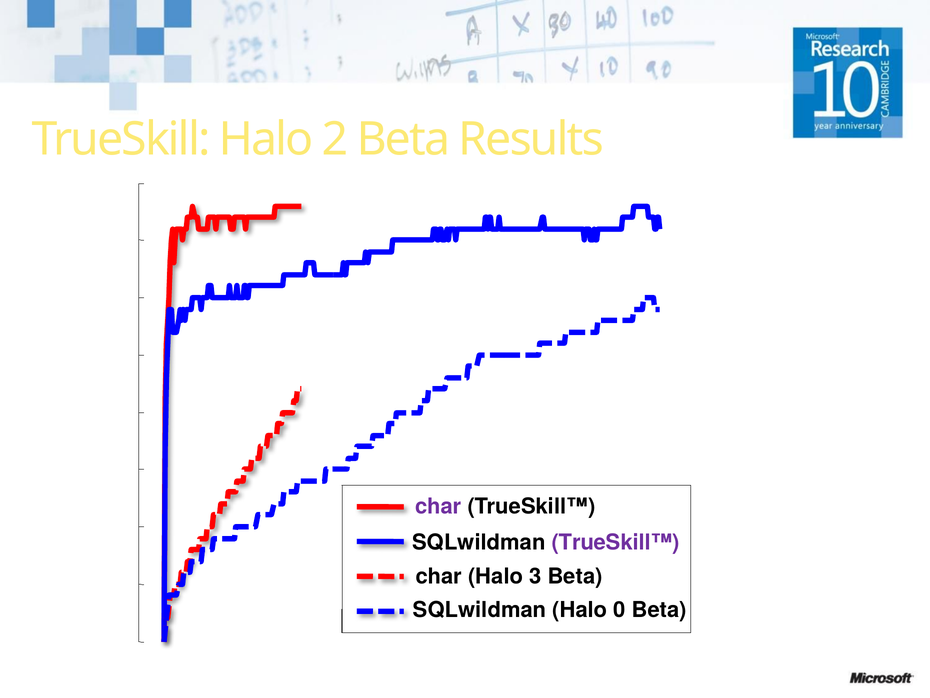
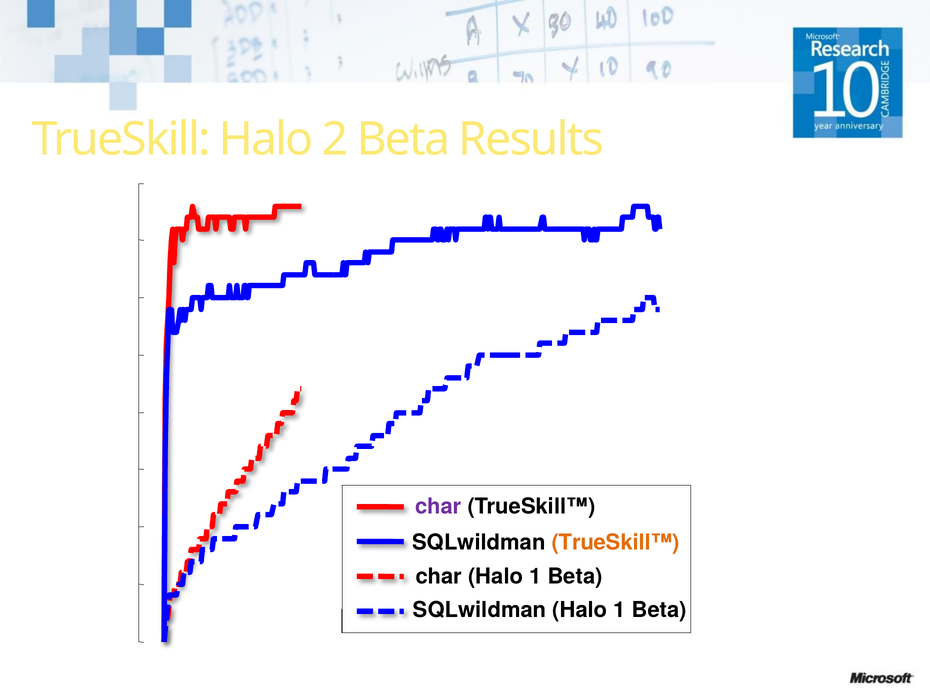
TrueSkill™ colour: purple -> orange (616, 542)
char Halo 3: 3 -> 1 (535, 576)
SQLwildman Halo 0: 0 -> 1 (620, 609)
